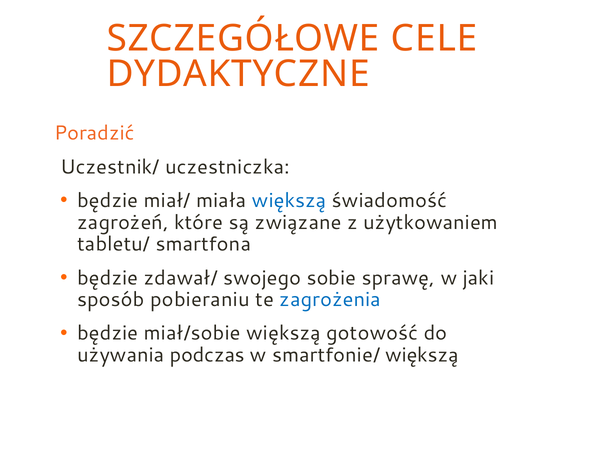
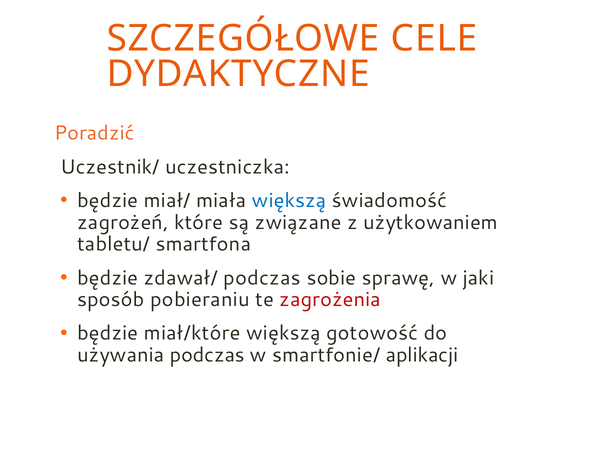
zdawał/ swojego: swojego -> podczas (262, 278)
zagrożenia colour: blue -> red (330, 300)
miał/sobie: miał/sobie -> miał/które (192, 333)
smartfonie/ większą: większą -> aplikacji (422, 355)
